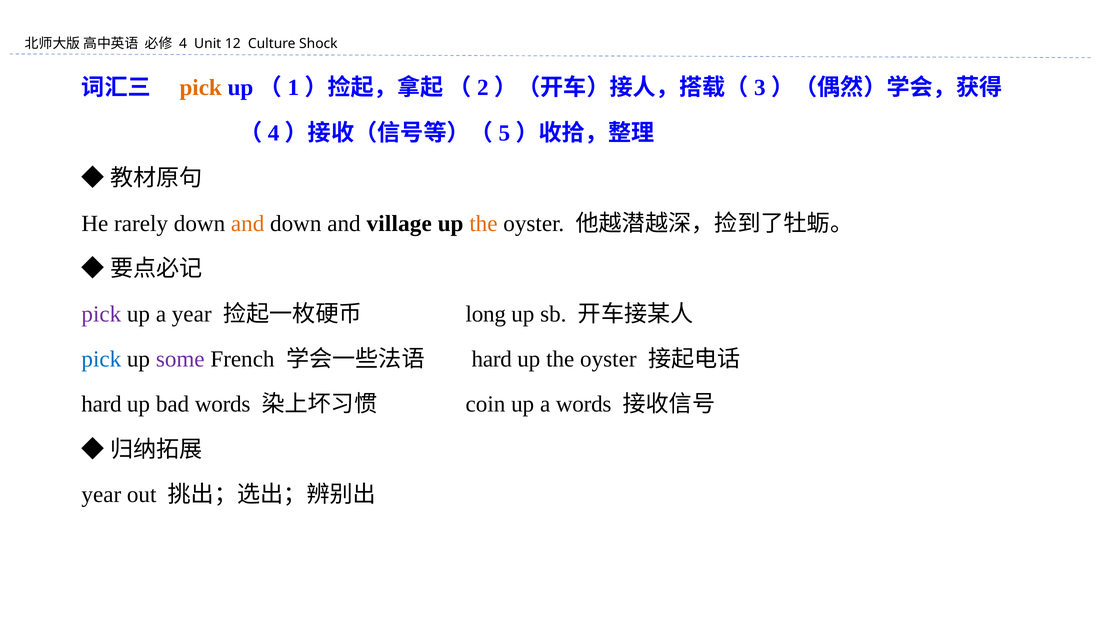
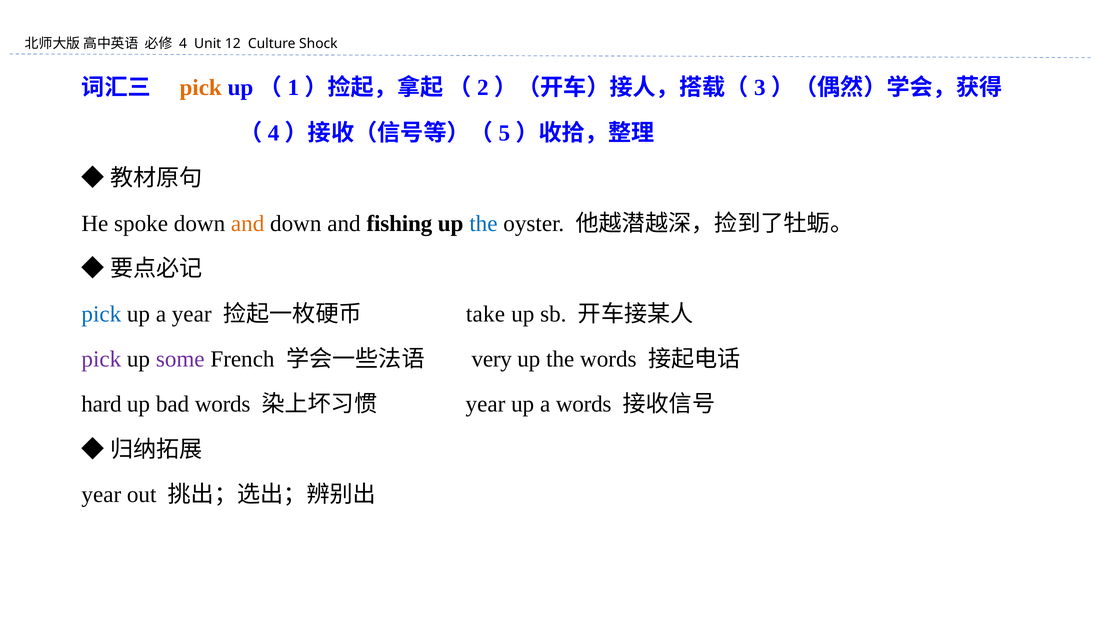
rarely: rarely -> spoke (141, 224)
village: village -> fishing (399, 224)
the colour: orange -> blue (483, 224)
pick colour: purple -> blue (101, 314)
long: long -> take (486, 314)
pick colour: blue -> purple (101, 359)
hard: hard -> very (492, 359)
oyster: oyster -> words (608, 359)
coin: coin -> year (486, 405)
